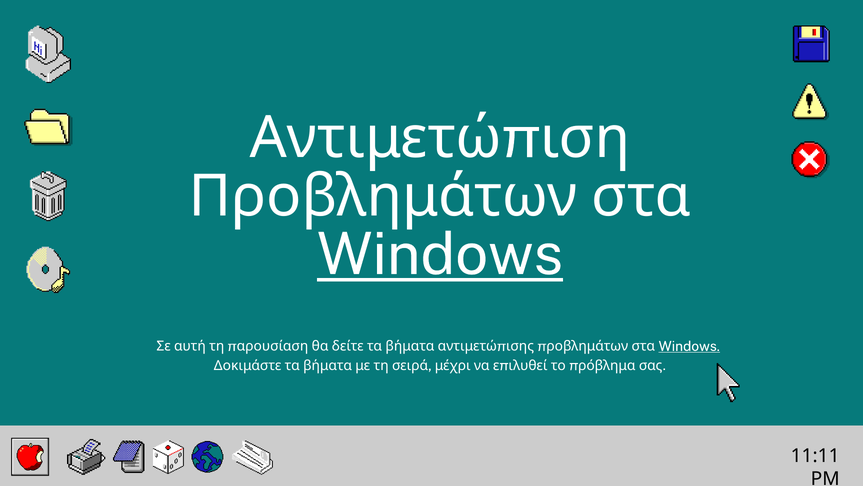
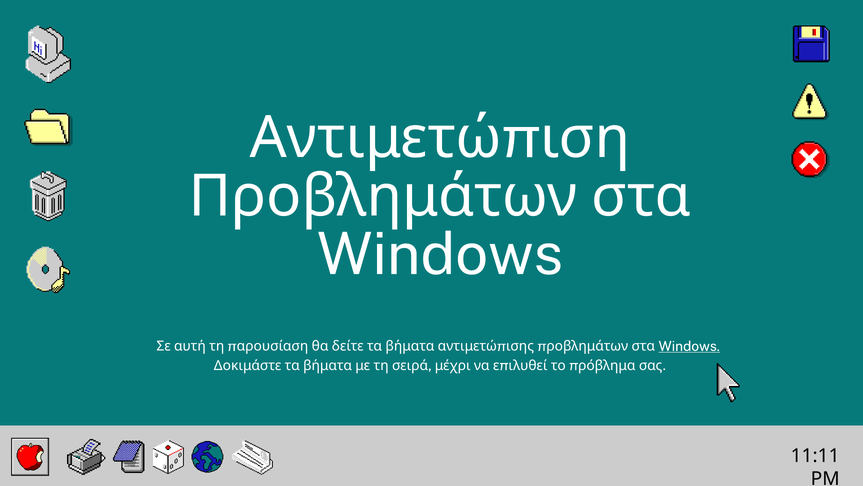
Windows underline: present -> none (440, 255)
